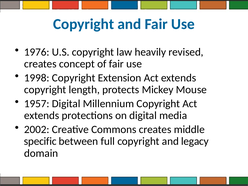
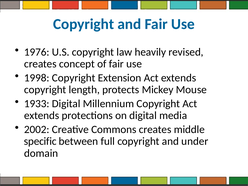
1957: 1957 -> 1933 (37, 104)
legacy: legacy -> under (195, 141)
